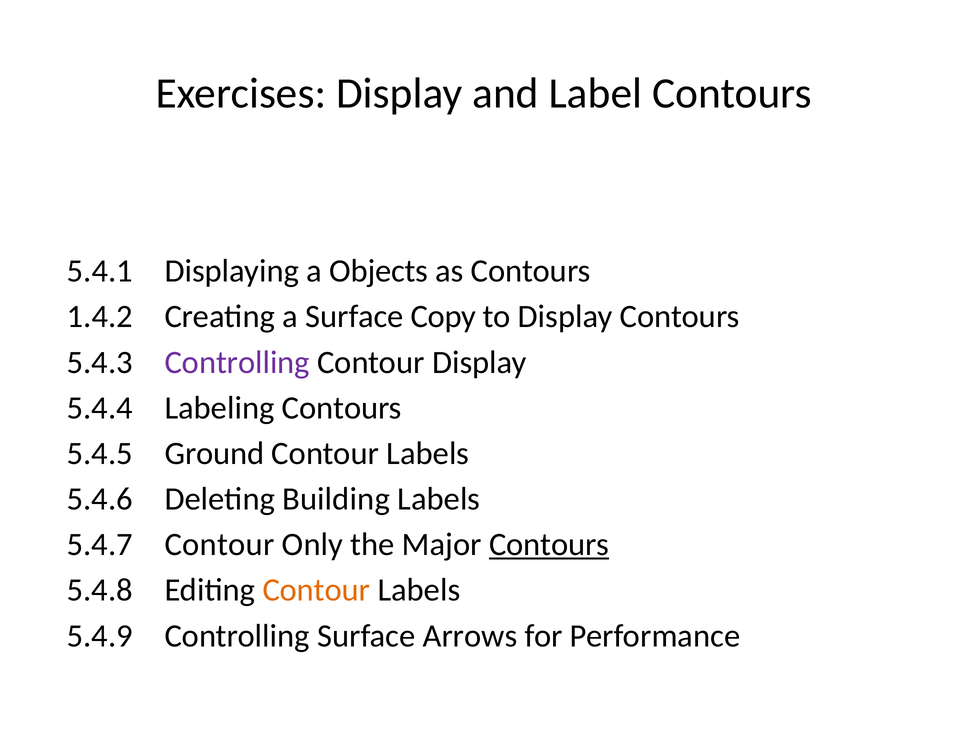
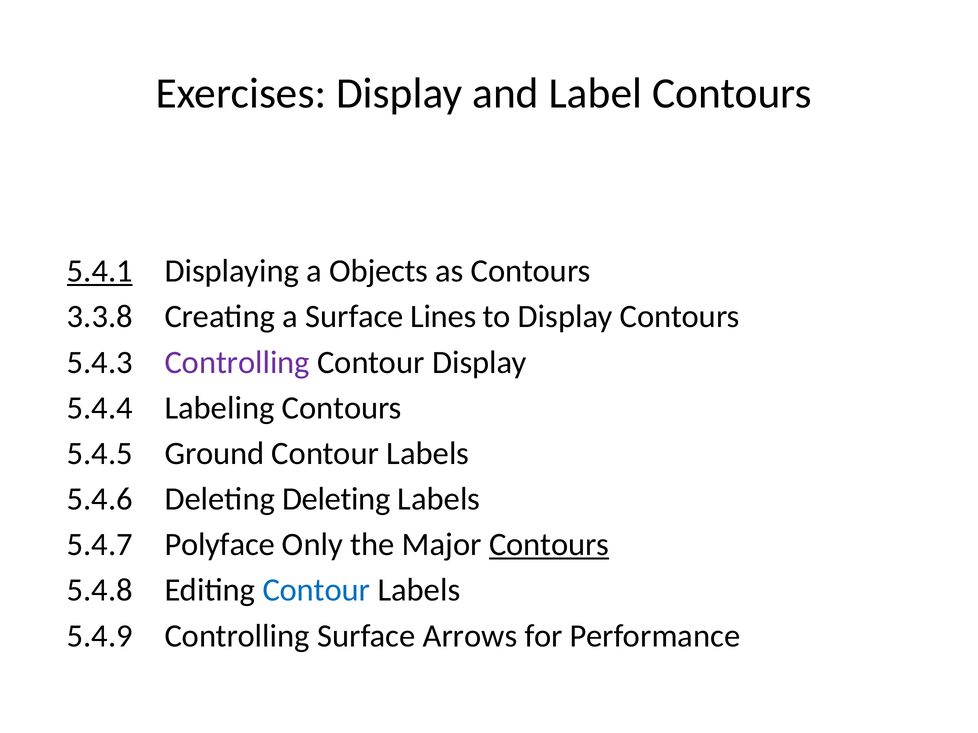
5.4.1 underline: none -> present (100, 271)
1.4.2: 1.4.2 -> 3.3.8 (100, 317)
Copy: Copy -> Lines (443, 317)
Deleting Building: Building -> Deleting (336, 499)
5.4.7 Contour: Contour -> Polyface (220, 545)
Contour colour: orange -> blue (316, 591)
